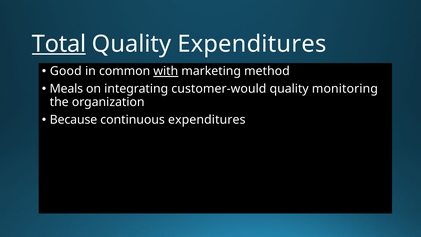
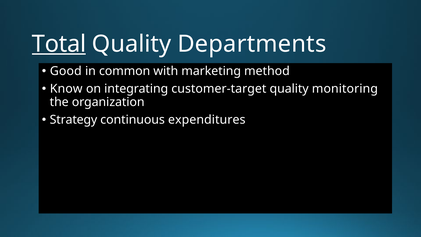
Quality Expenditures: Expenditures -> Departments (252, 44)
with underline: present -> none (166, 71)
Meals: Meals -> Know (66, 89)
customer-would: customer-would -> customer-target (219, 89)
Because: Because -> Strategy (73, 120)
